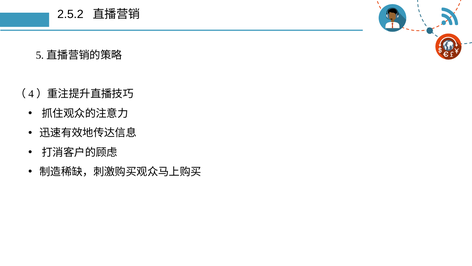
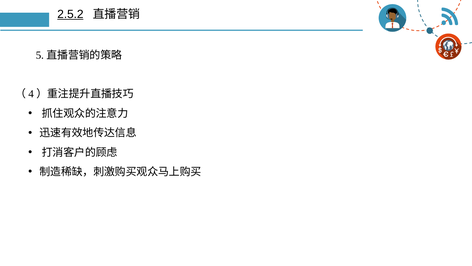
2.5.2 underline: none -> present (70, 14)
